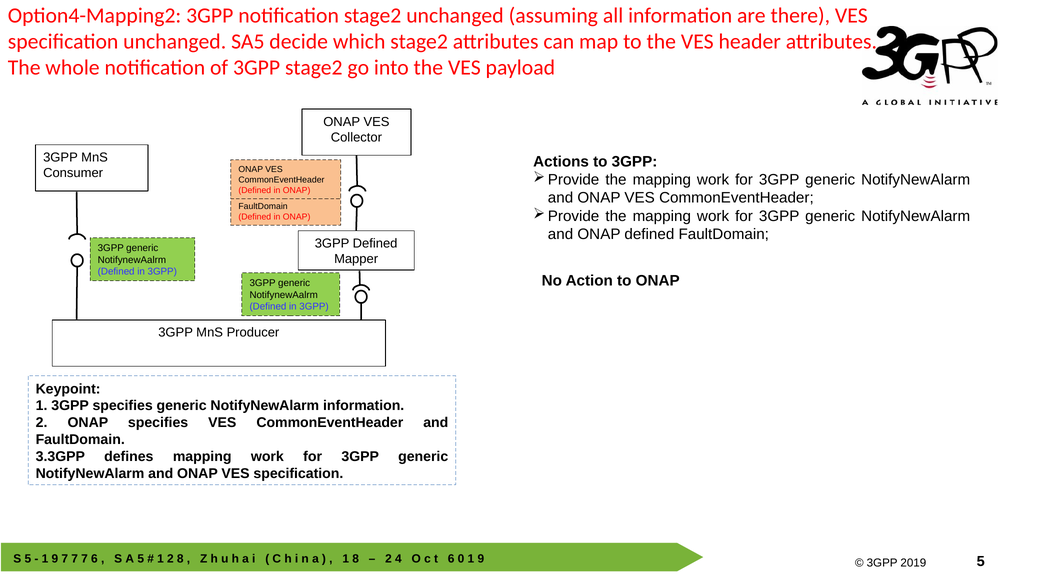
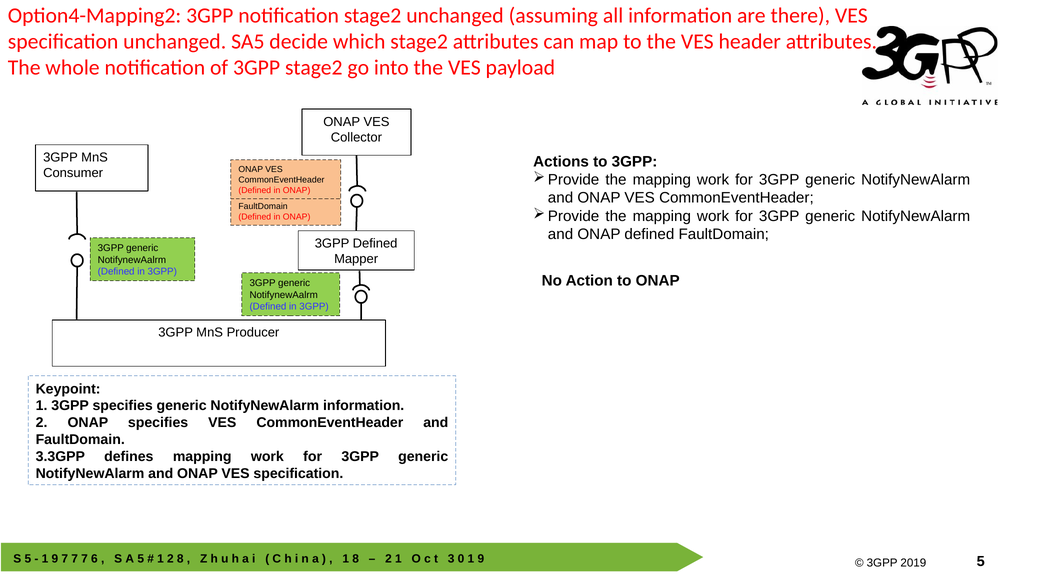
2 4: 4 -> 1 (398, 559)
6: 6 -> 3 (451, 559)
